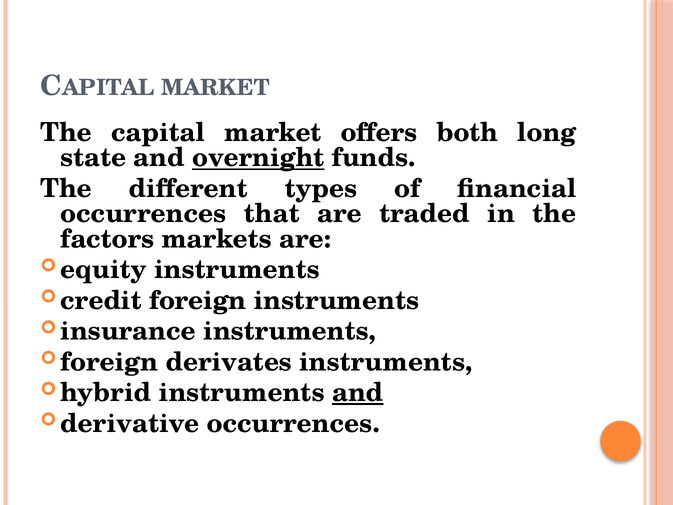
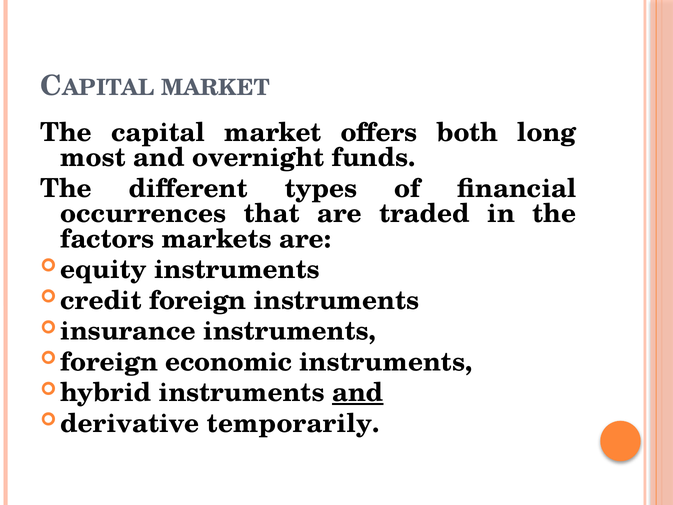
state: state -> most (93, 158)
overnight underline: present -> none (258, 158)
derivates: derivates -> economic (229, 362)
derivative occurrences: occurrences -> temporarily (293, 423)
